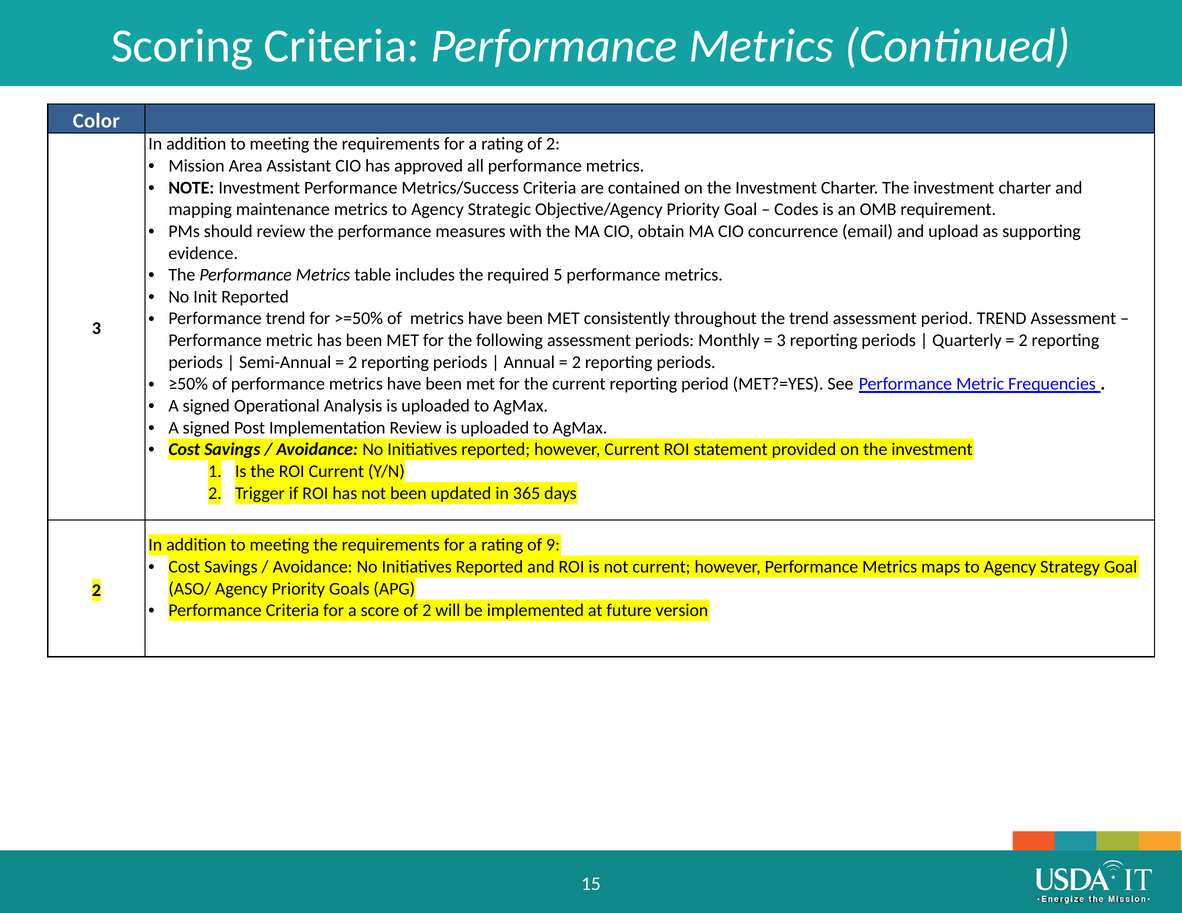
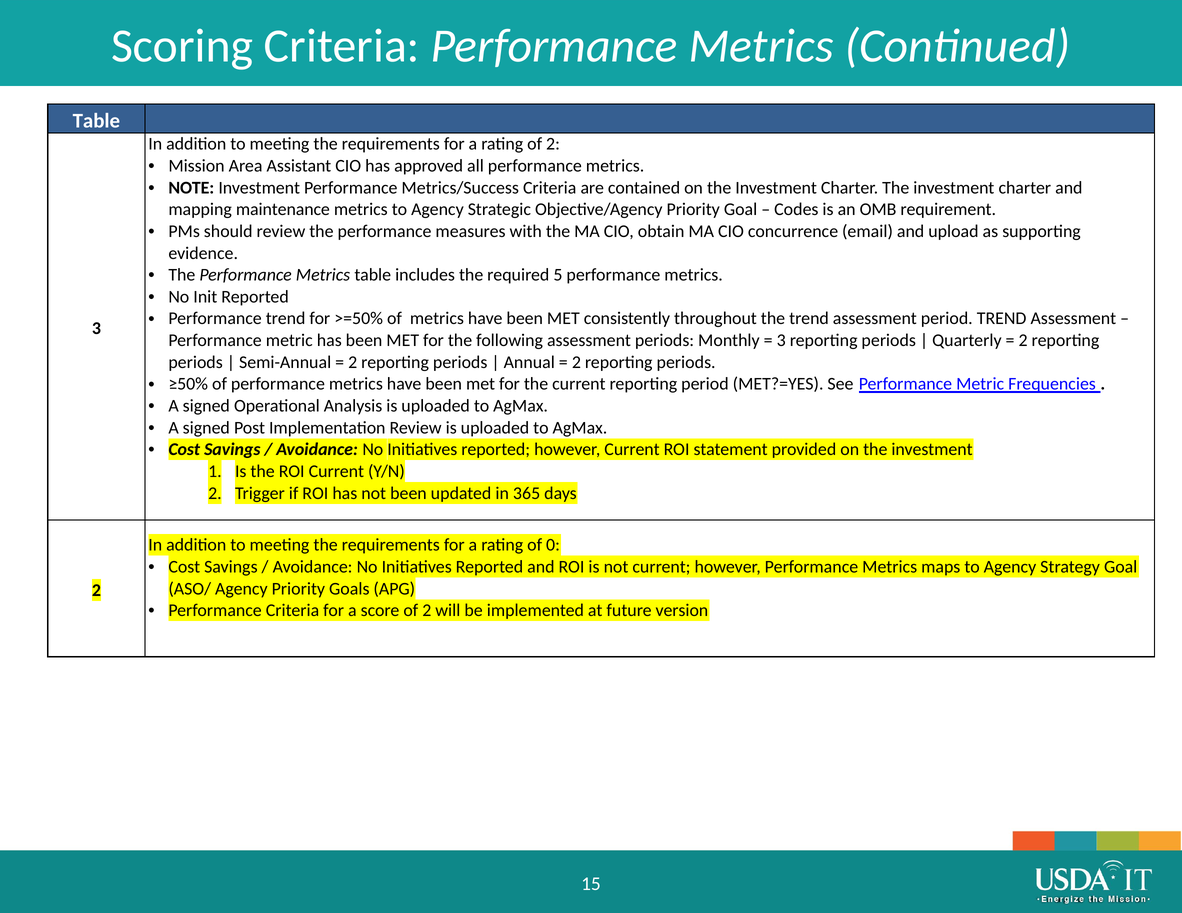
Color: Color -> Table (96, 121)
9: 9 -> 0 (553, 545)
